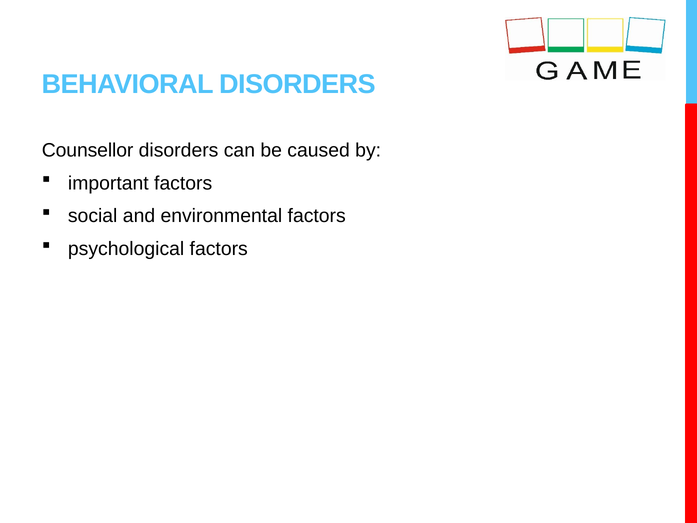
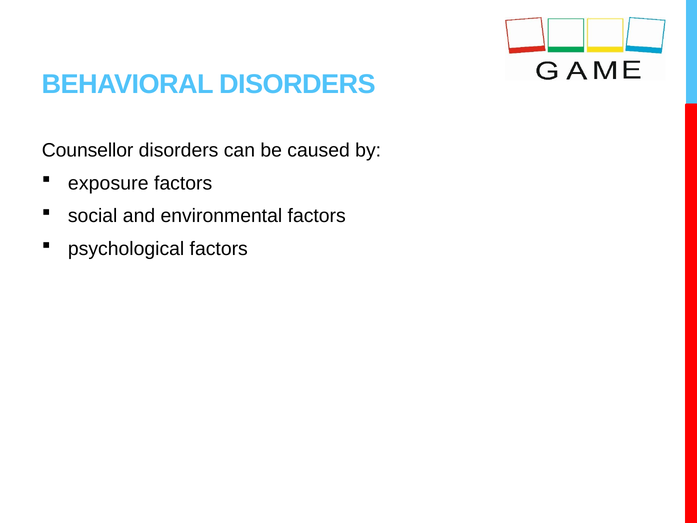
important: important -> exposure (108, 183)
